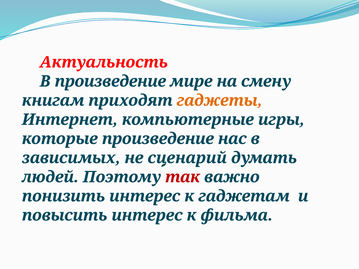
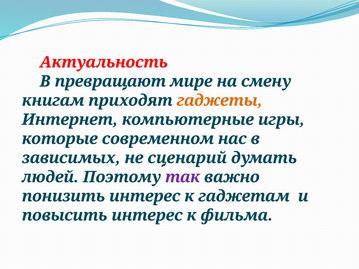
В произведение: произведение -> превращают (110, 81)
которые произведение: произведение -> современном (158, 139)
так colour: red -> purple (183, 177)
